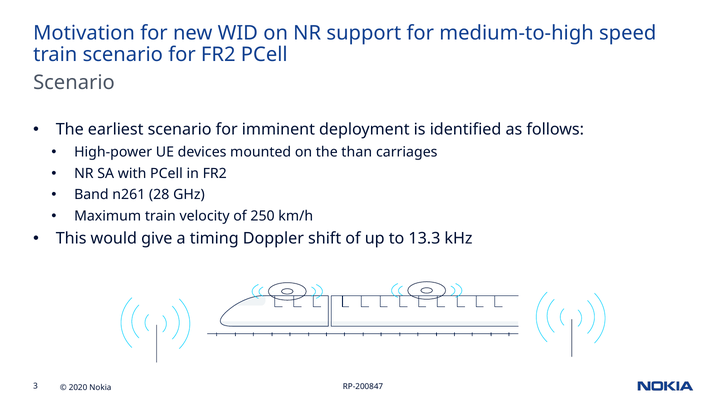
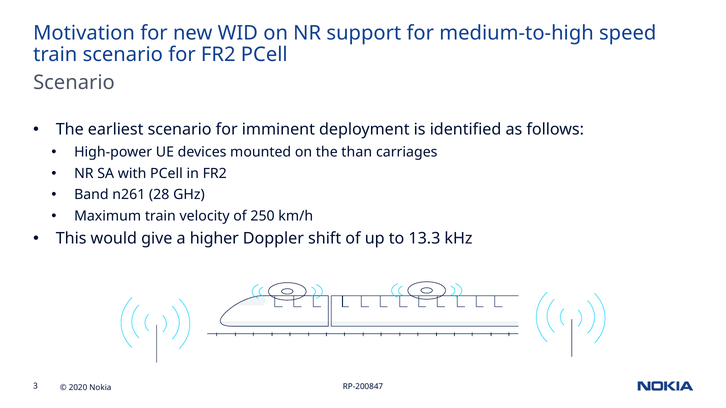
timing: timing -> higher (214, 239)
